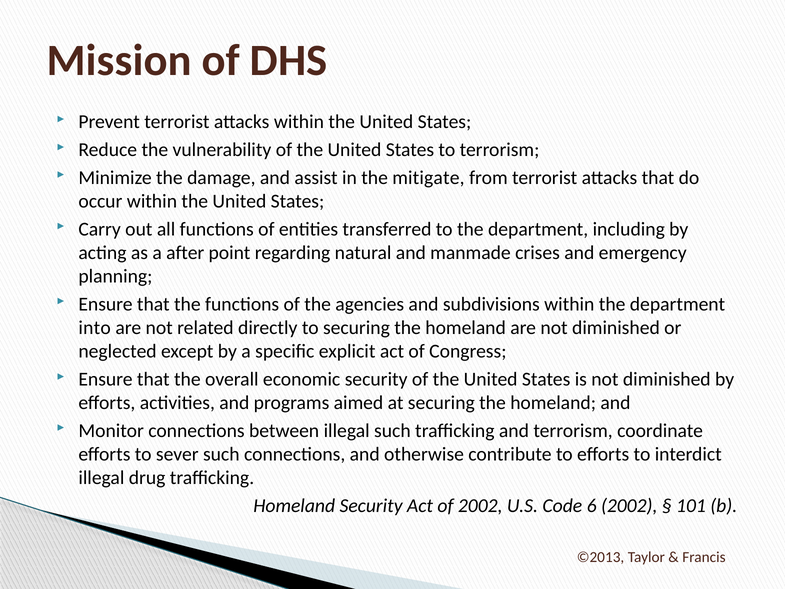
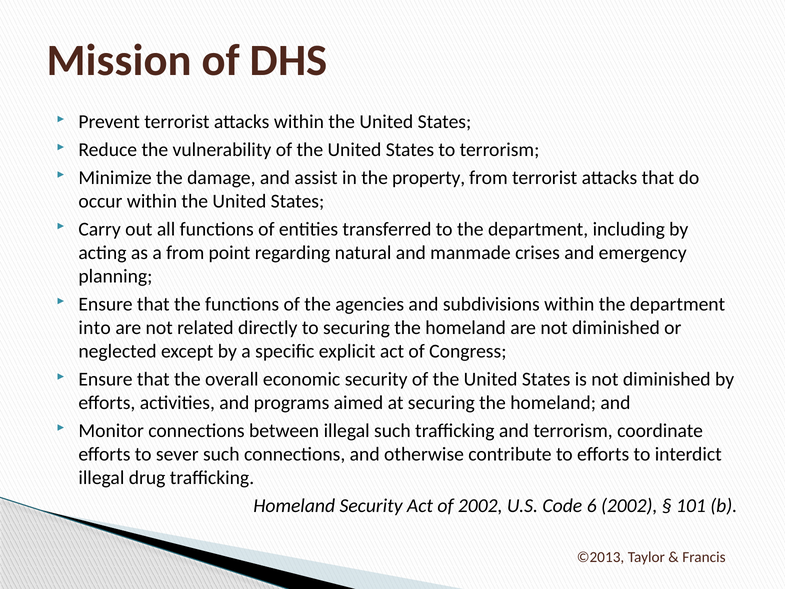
mitigate: mitigate -> property (429, 178)
a after: after -> from (185, 253)
